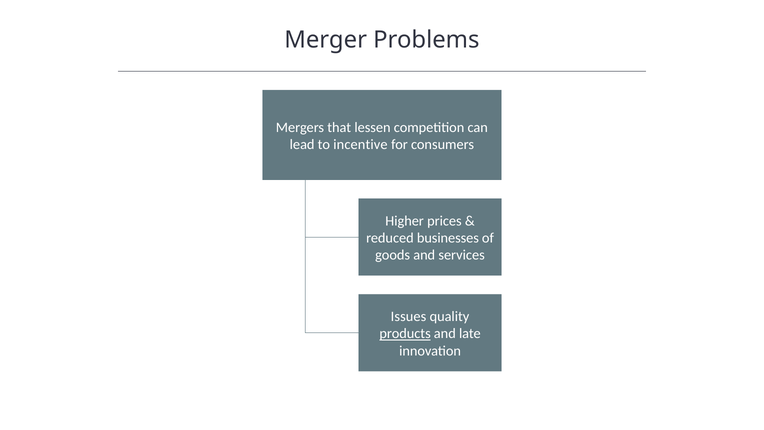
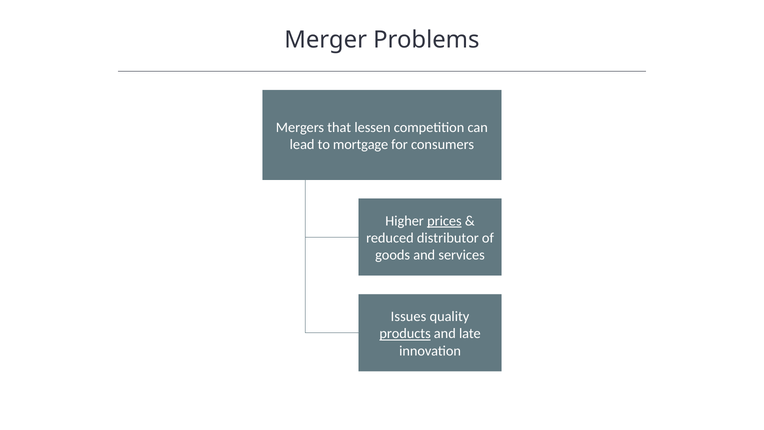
incentive: incentive -> mortgage (361, 144)
prices underline: none -> present (444, 221)
businesses: businesses -> distributor (448, 238)
